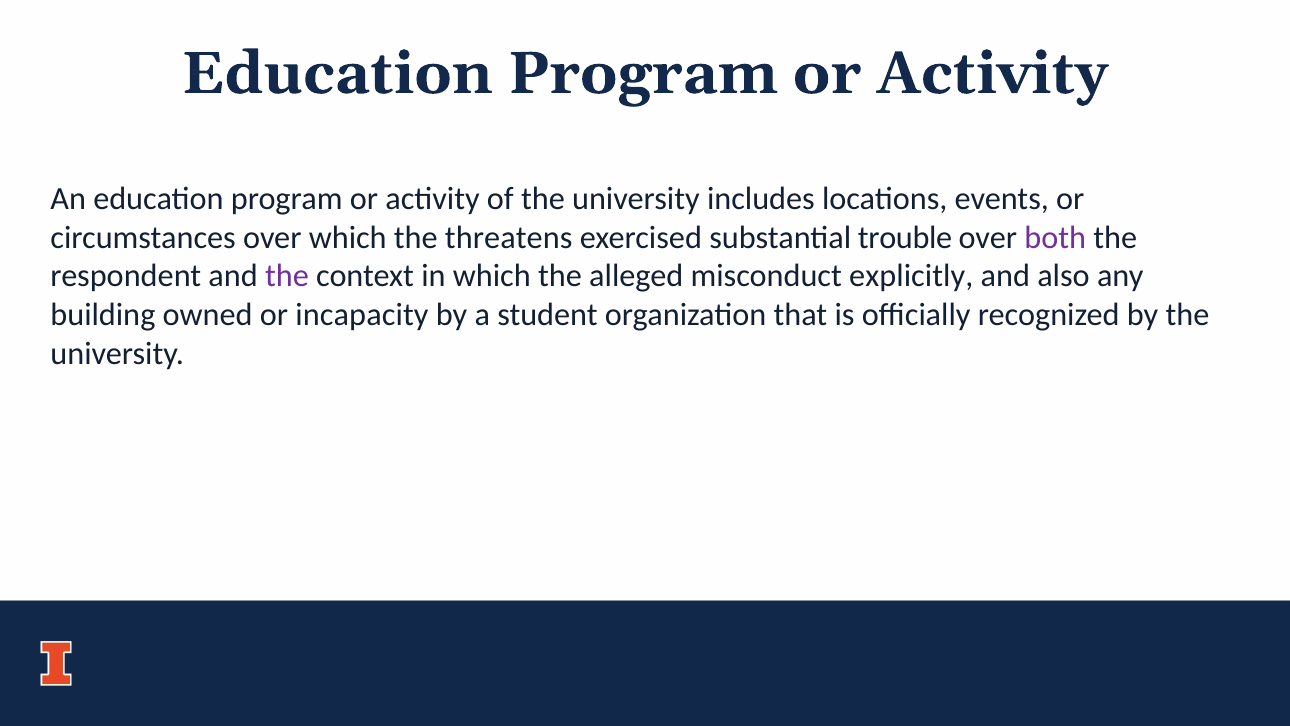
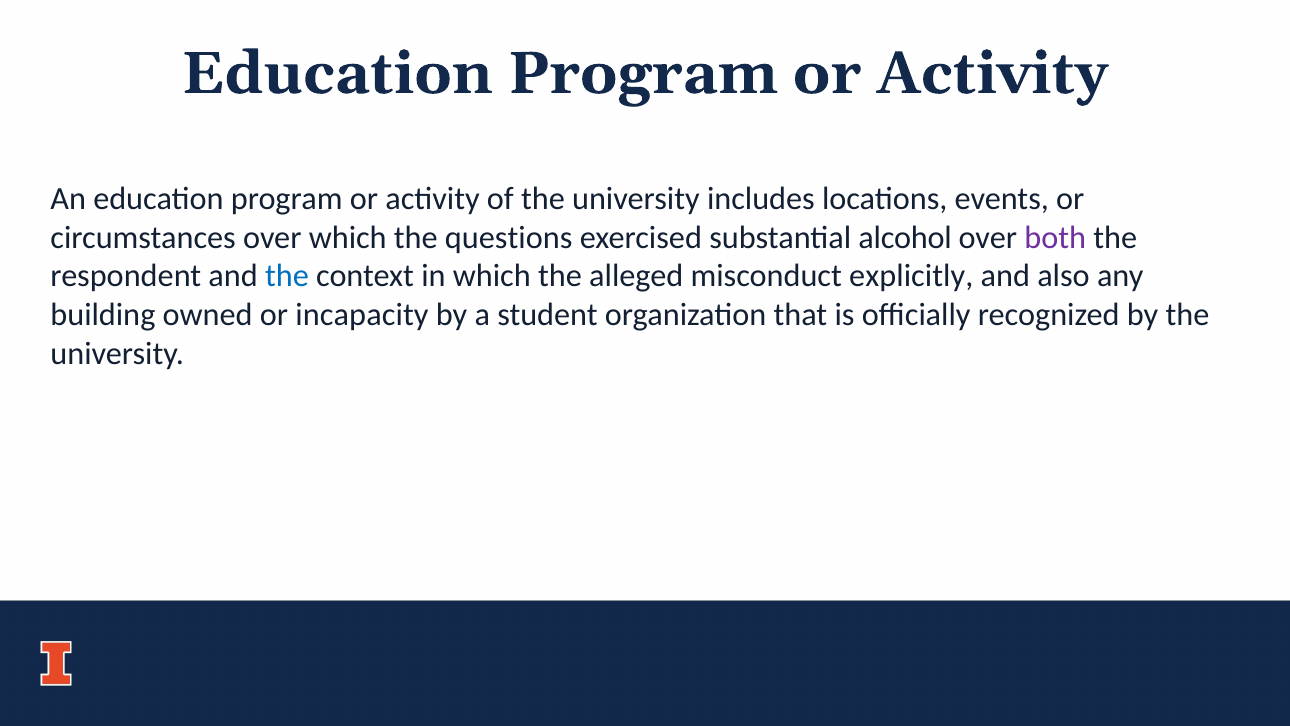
threatens: threatens -> questions (509, 237)
trouble: trouble -> alcohol (905, 237)
the colour: purple -> blue (287, 276)
